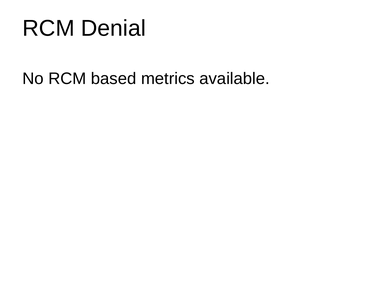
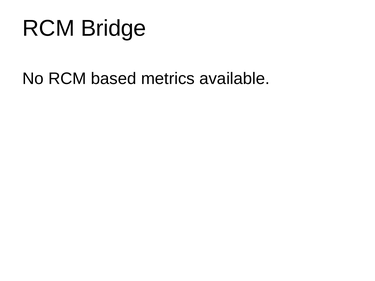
Denial: Denial -> Bridge (113, 28)
